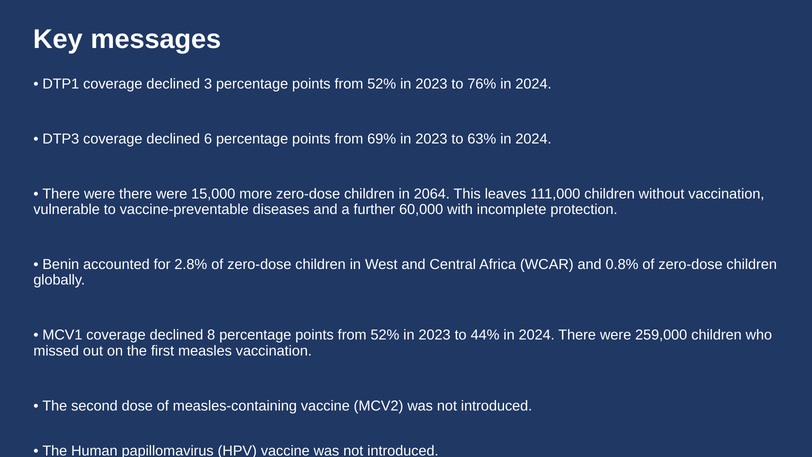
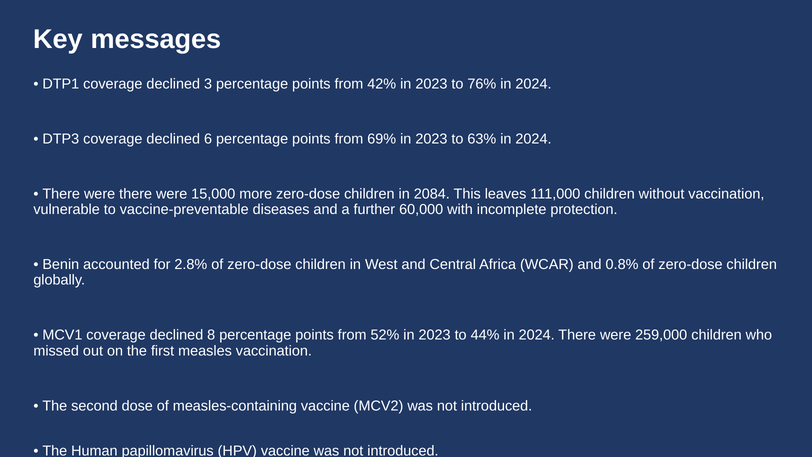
52%: 52% -> 42% (382, 84)
2064: 2064 -> 2084 (432, 194)
